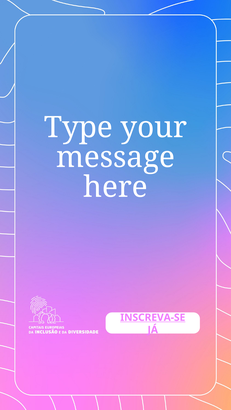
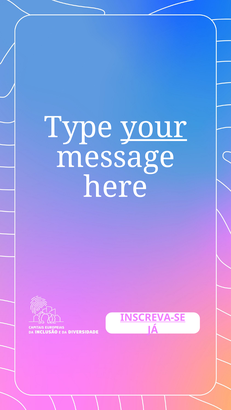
your underline: none -> present (154, 128)
